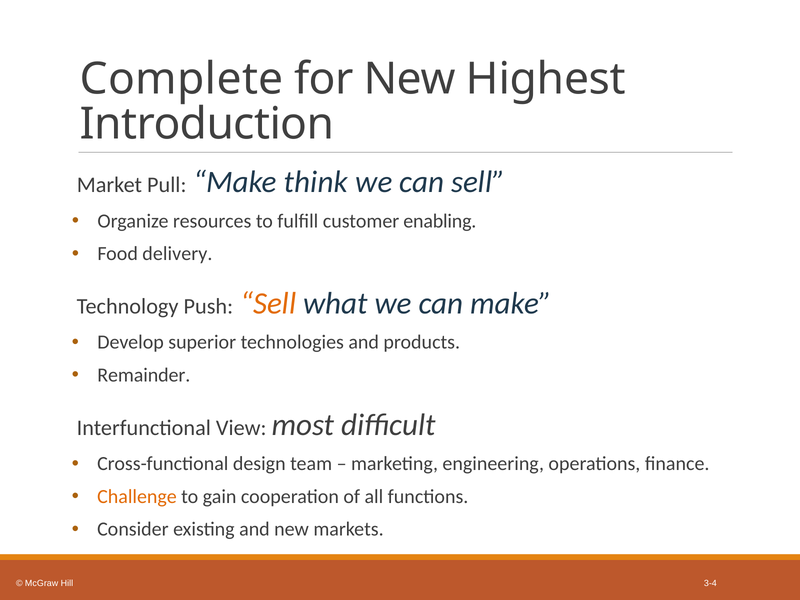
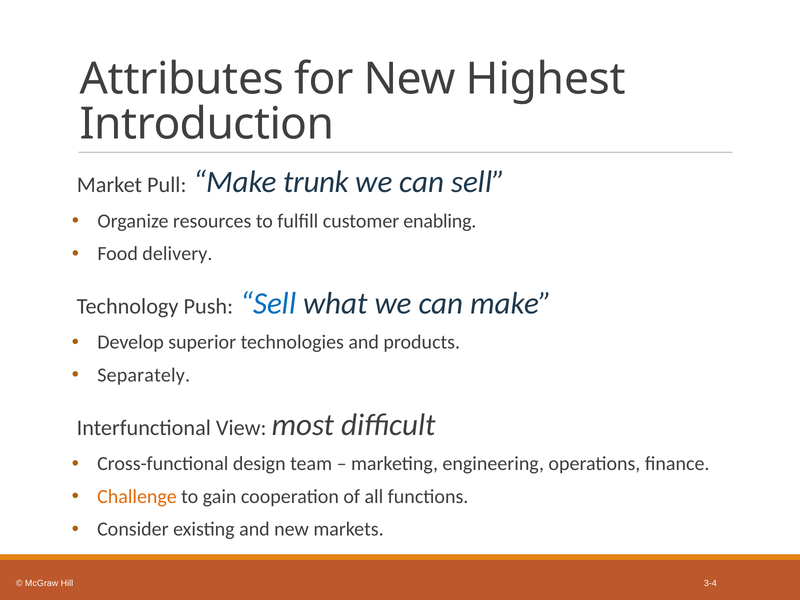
Complete: Complete -> Attributes (182, 79)
think: think -> trunk (316, 182)
Sell colour: orange -> blue (268, 304)
Remainder: Remainder -> Separately (144, 375)
